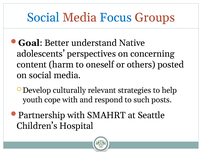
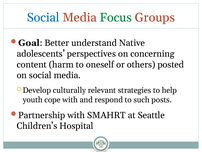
Focus colour: blue -> green (116, 18)
